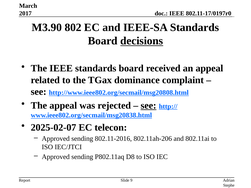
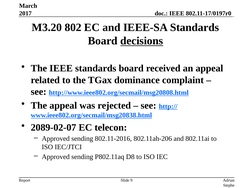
M3.90: M3.90 -> M3.20 (47, 28)
see underline: present -> none (148, 106)
2025-02-07: 2025-02-07 -> 2089-02-07 (53, 128)
